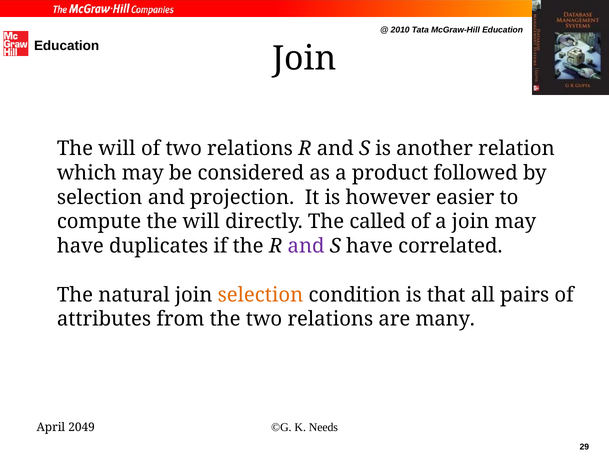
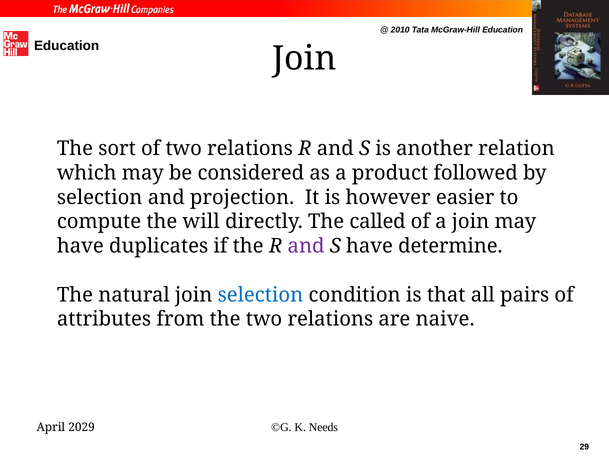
will: will -> sort (117, 149)
correlated: correlated -> determine (450, 246)
selection colour: orange -> blue (260, 295)
many: many -> naive (445, 319)
2049: 2049 -> 2029 (82, 427)
